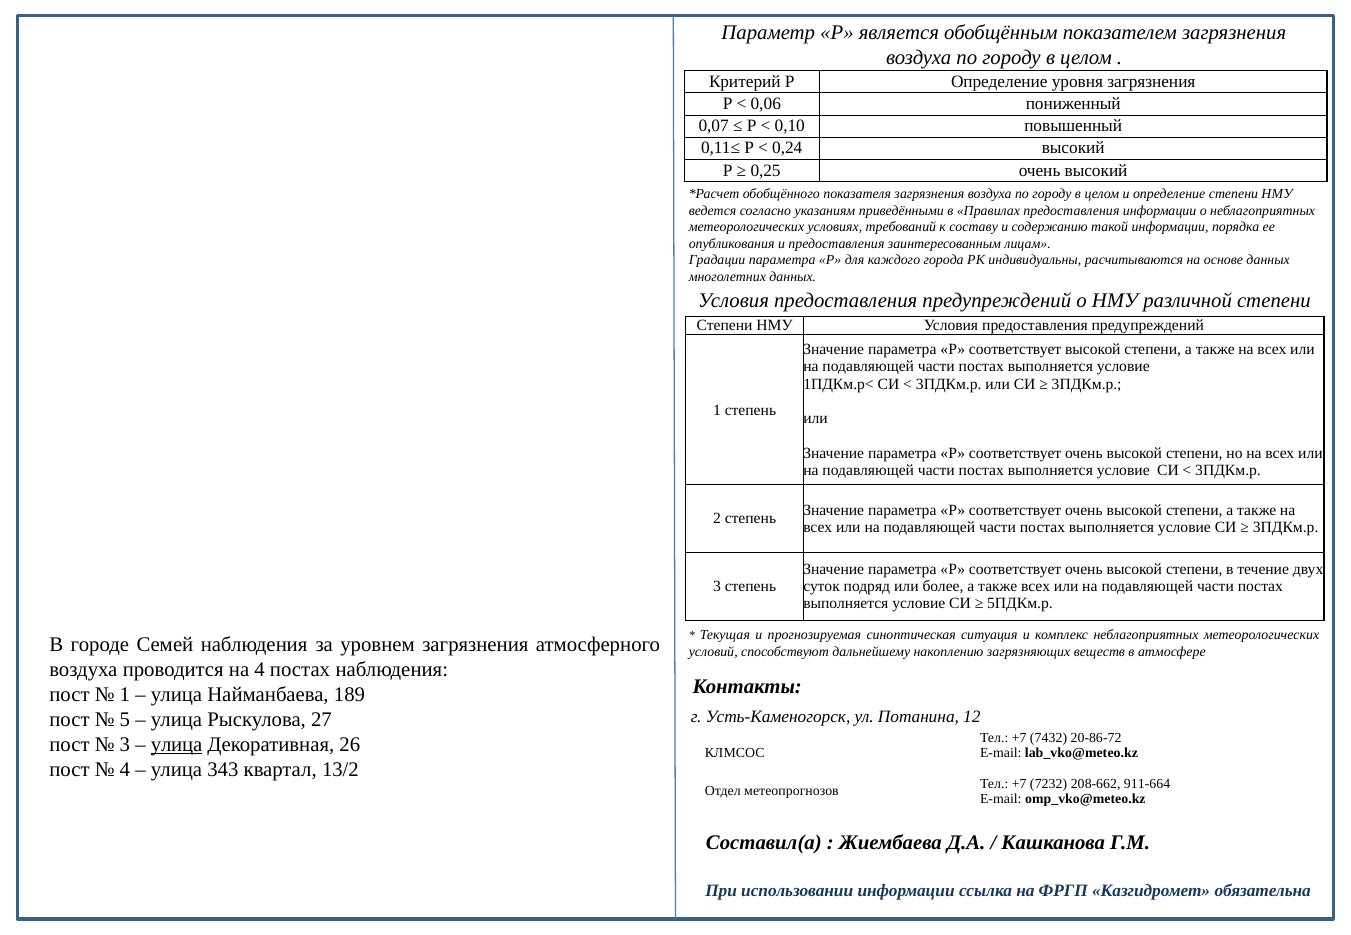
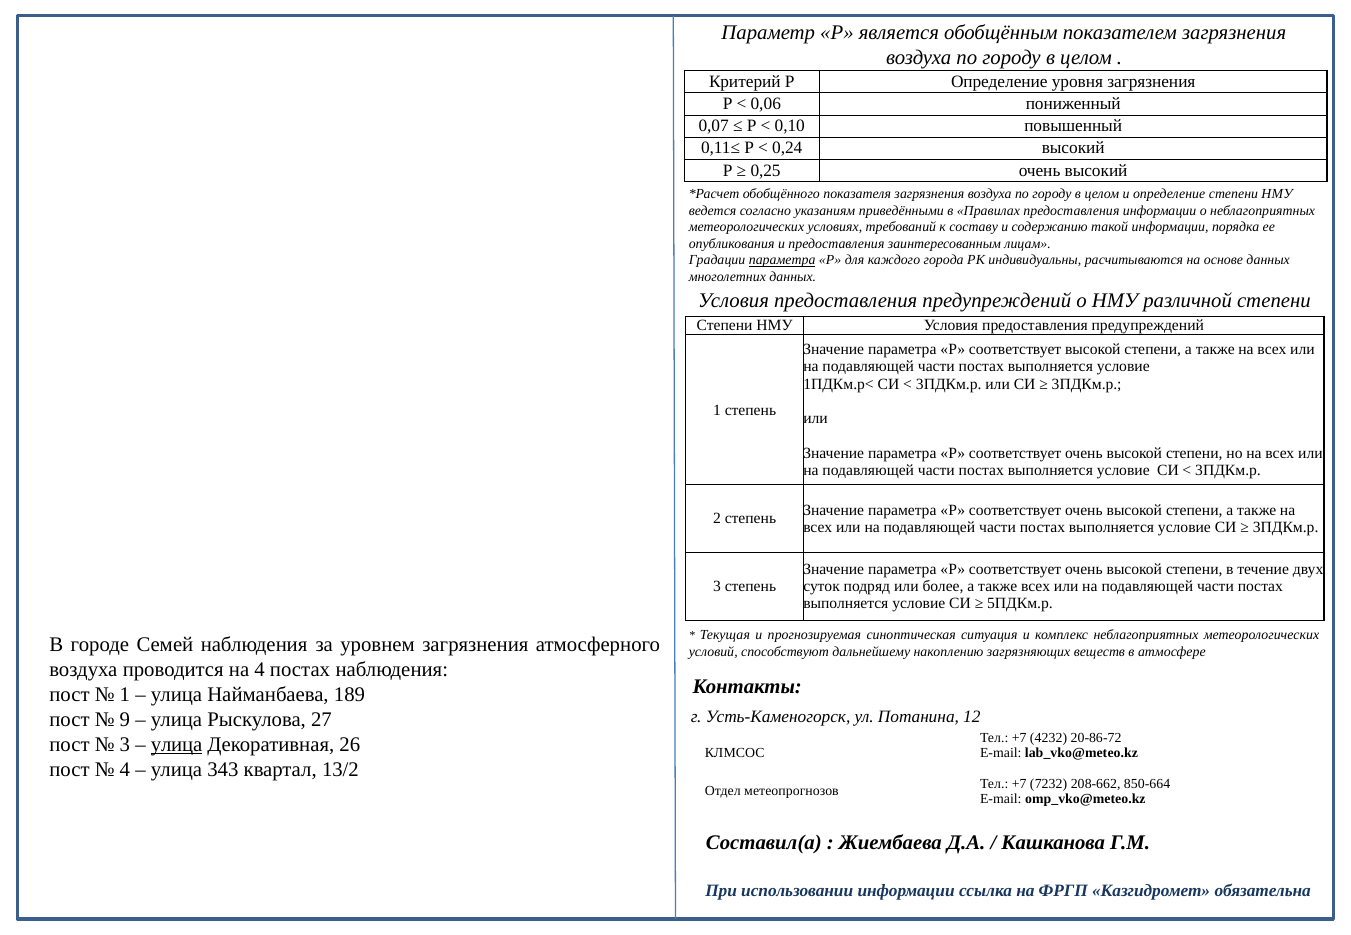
параметра underline: none -> present (782, 260)
5: 5 -> 9 (125, 720)
7432: 7432 -> 4232 (1049, 738)
911-664: 911-664 -> 850-664 (1147, 784)
